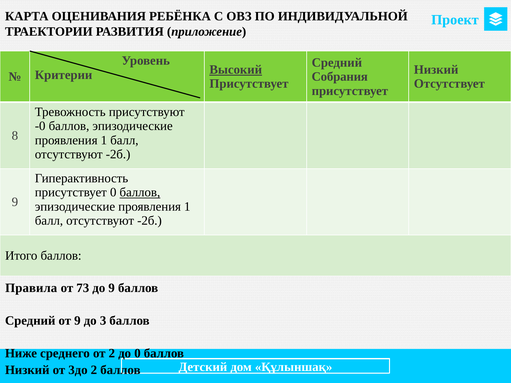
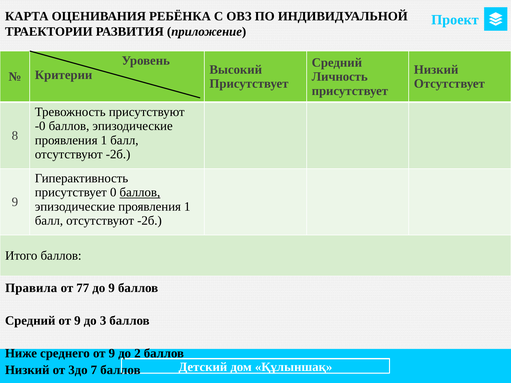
Высокий underline: present -> none (236, 70)
Собрания: Собрания -> Личность (340, 77)
73: 73 -> 77 (83, 288)
среднего от 2: 2 -> 9 (112, 354)
до 0: 0 -> 2 (137, 354)
3до 2: 2 -> 7 (94, 370)
